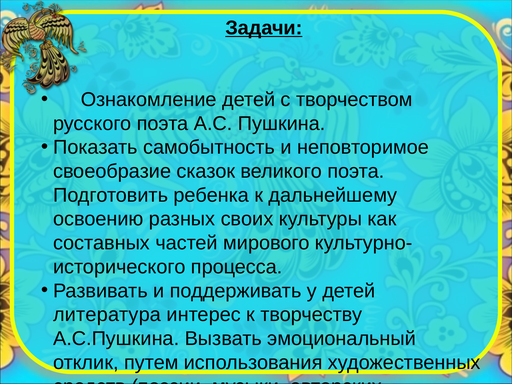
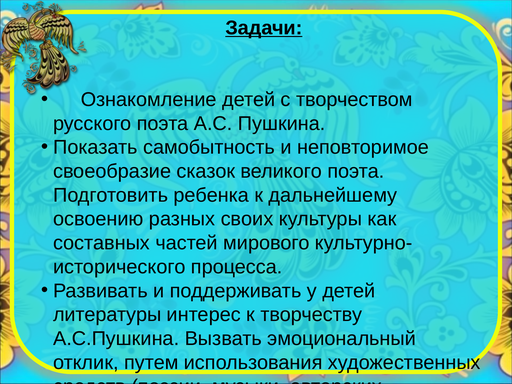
литература: литература -> литературы (107, 315)
